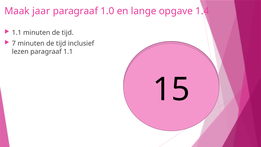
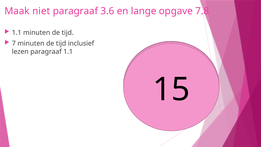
jaar: jaar -> niet (41, 11)
1.0: 1.0 -> 3.6 (107, 11)
1.4: 1.4 -> 7.8 (202, 11)
